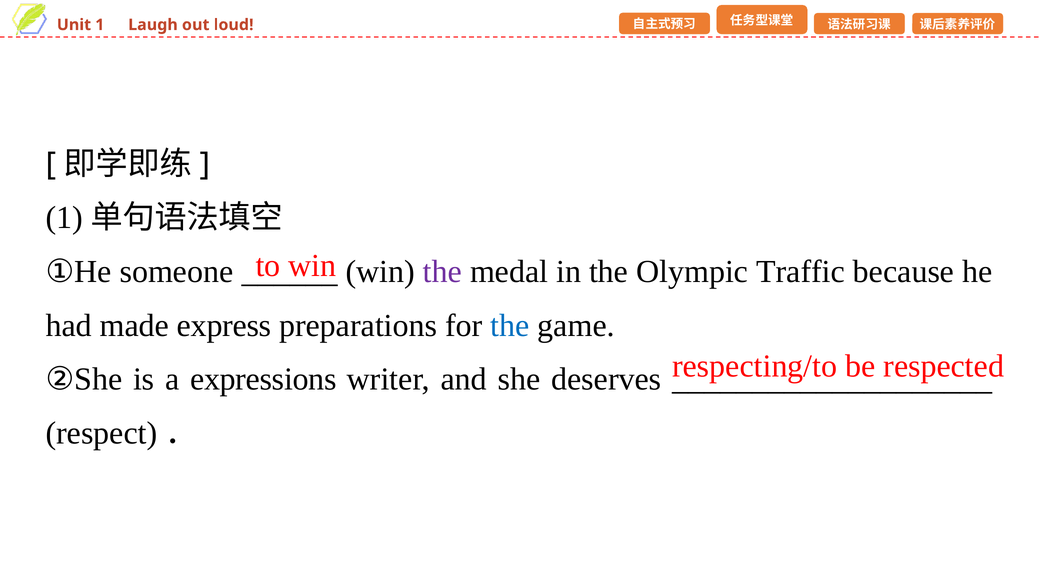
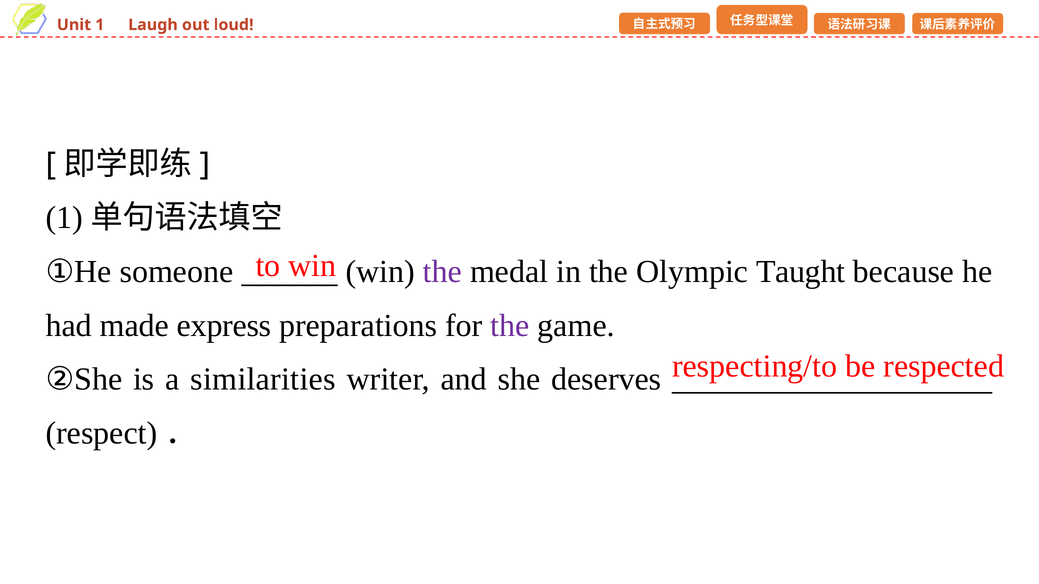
Traffic: Traffic -> Taught (801, 272)
the colour: blue -> purple (510, 326)
expressions: expressions -> similarities (263, 380)
